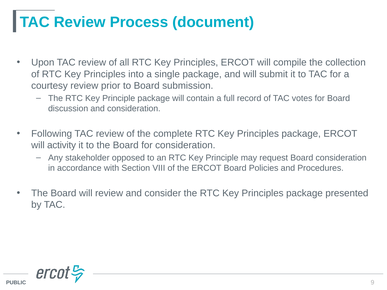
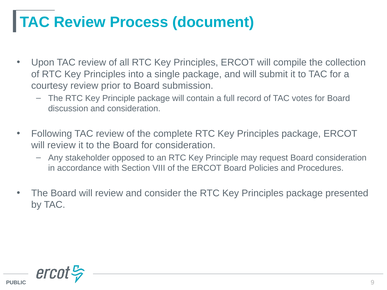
activity: activity -> review (61, 145)
